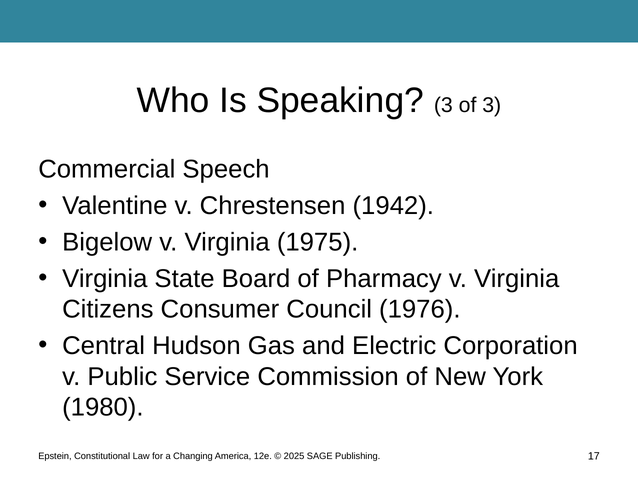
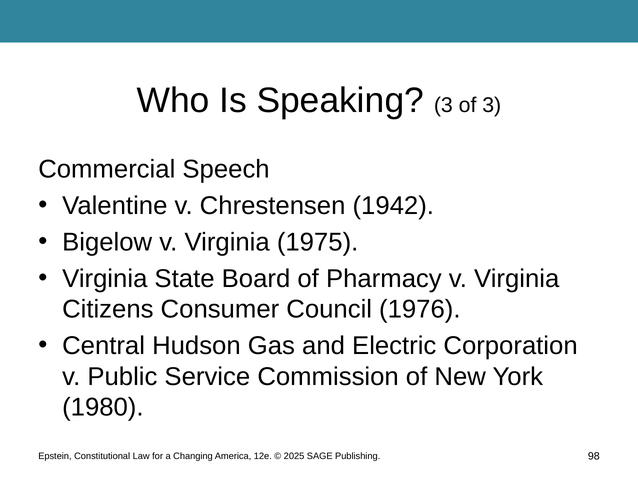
17: 17 -> 98 (594, 457)
